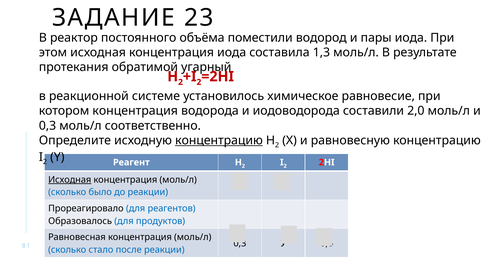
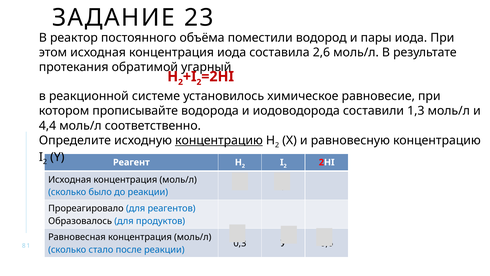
1,3: 1,3 -> 2,6 (321, 52)
котором концентрация: концентрация -> прописывайте (135, 111)
2,0: 2,0 -> 1,3 (416, 111)
0,3: 0,3 -> 4,4 (48, 125)
Исходная underline: present -> none (70, 179)
